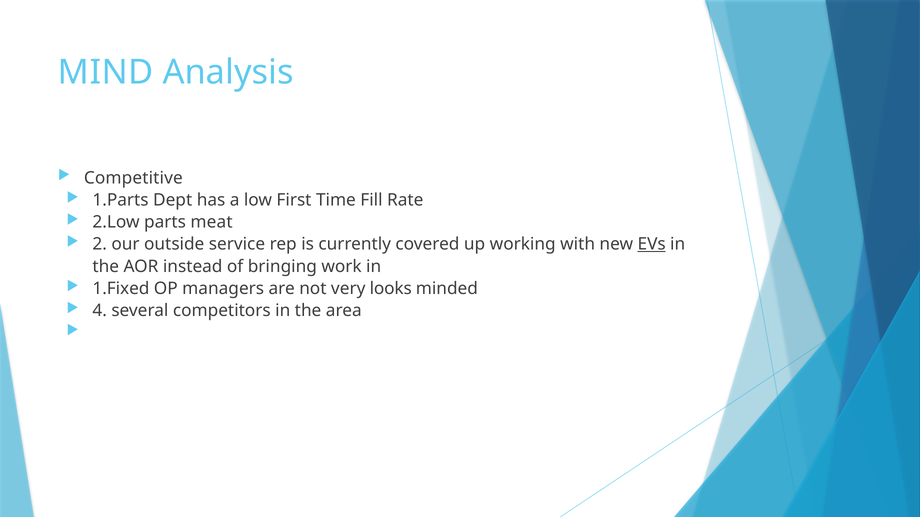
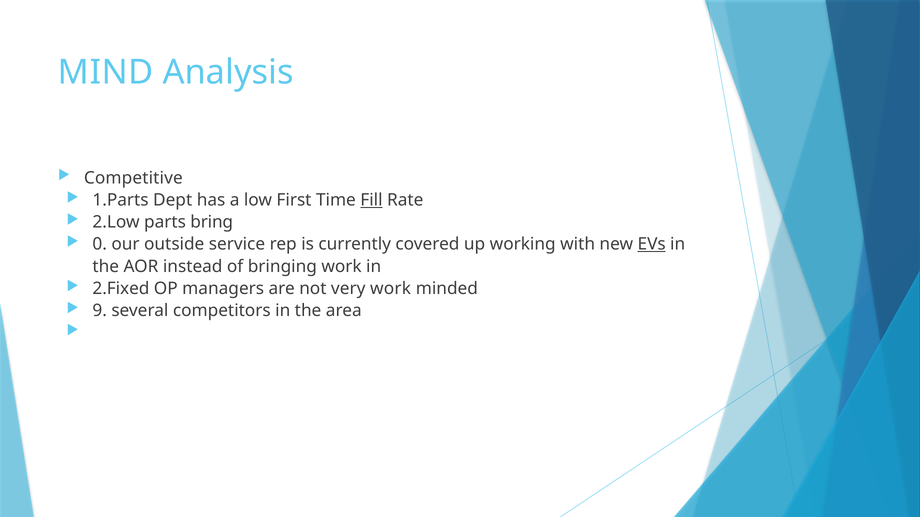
Fill underline: none -> present (371, 200)
meat: meat -> bring (212, 222)
2: 2 -> 0 (100, 244)
1.Fixed: 1.Fixed -> 2.Fixed (121, 289)
very looks: looks -> work (391, 289)
4: 4 -> 9 (100, 311)
